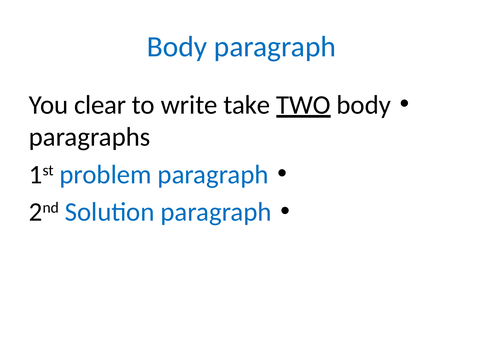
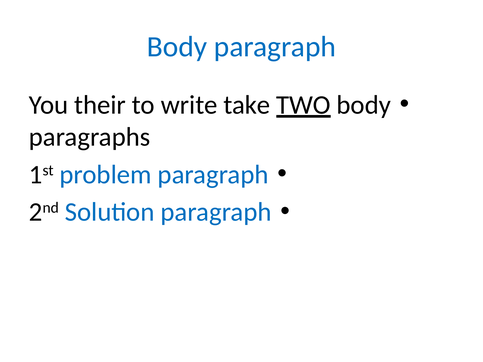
clear: clear -> their (100, 105)
